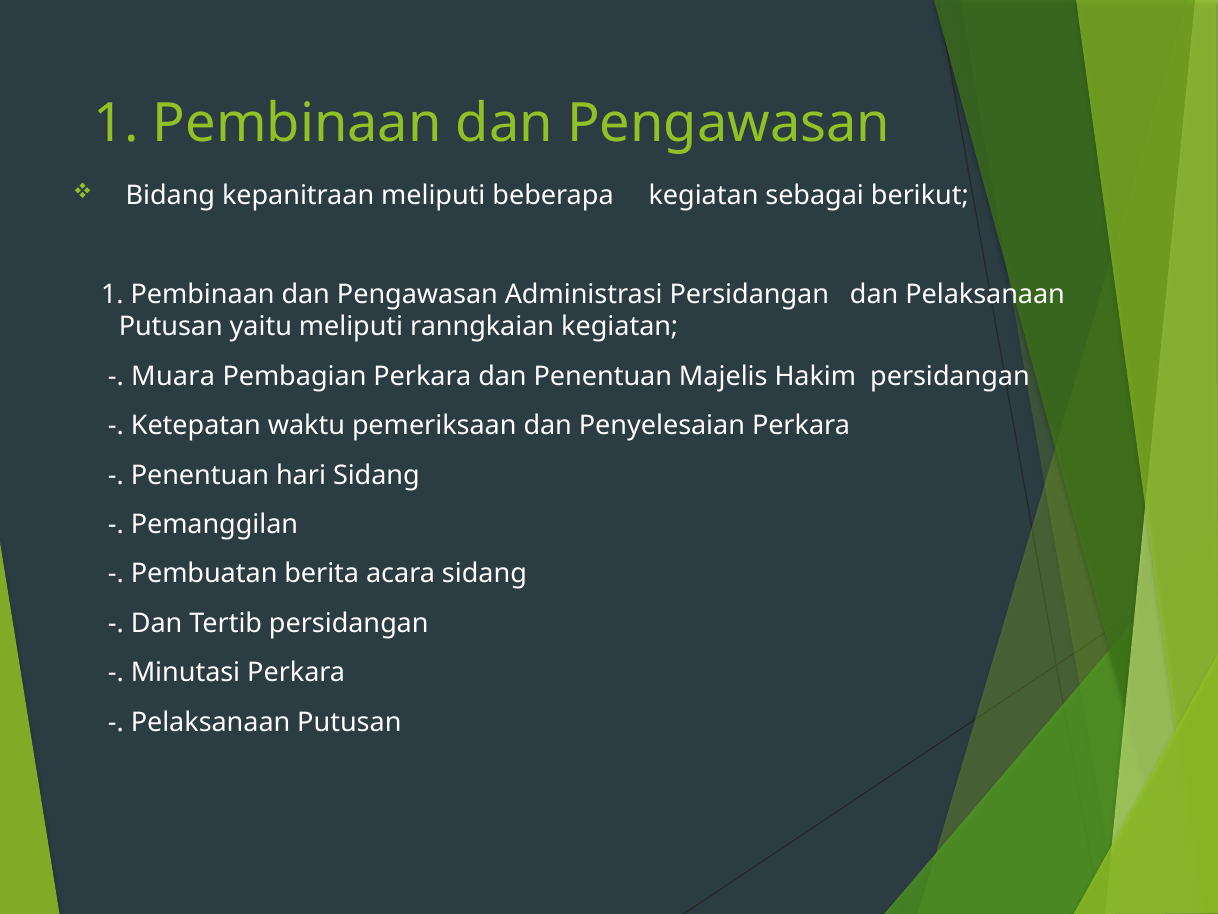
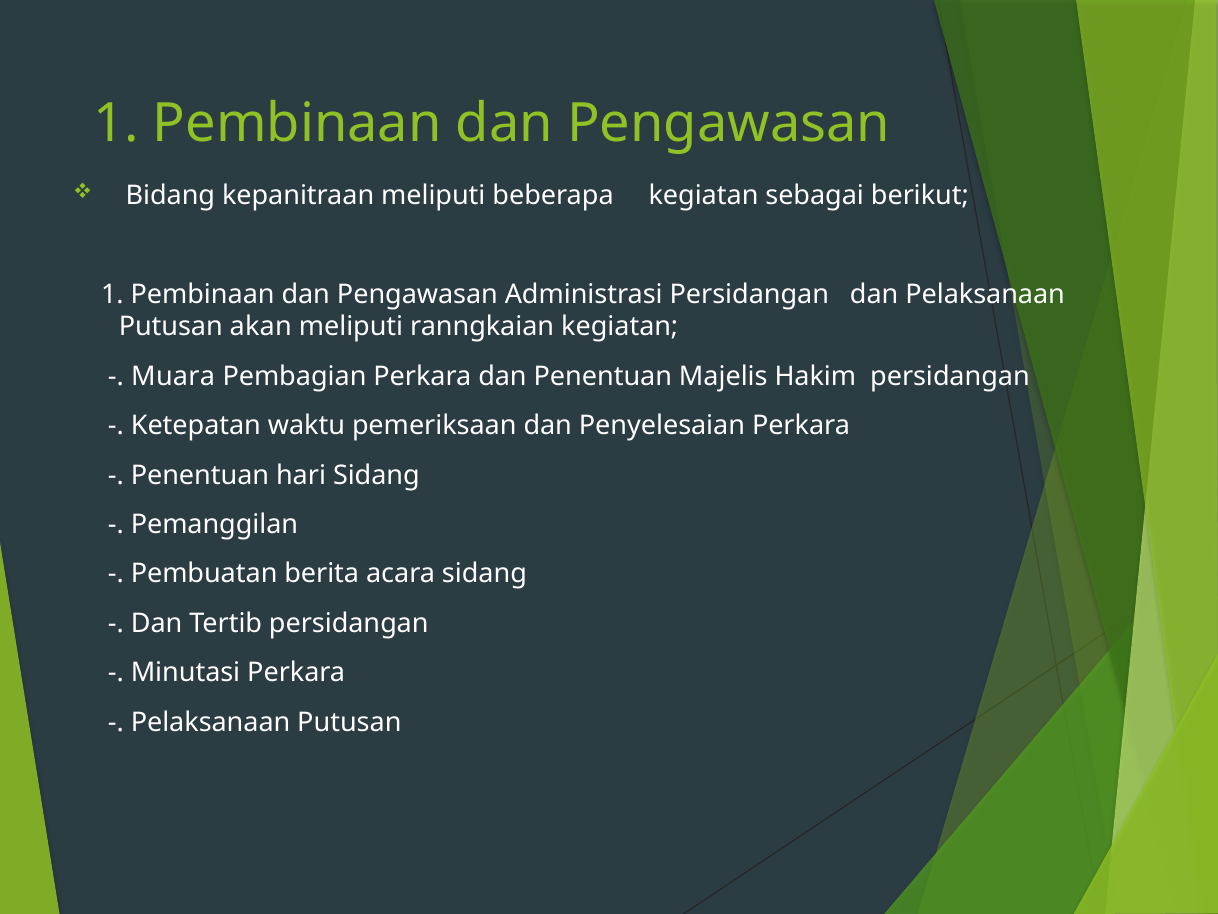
yaitu: yaitu -> akan (261, 327)
